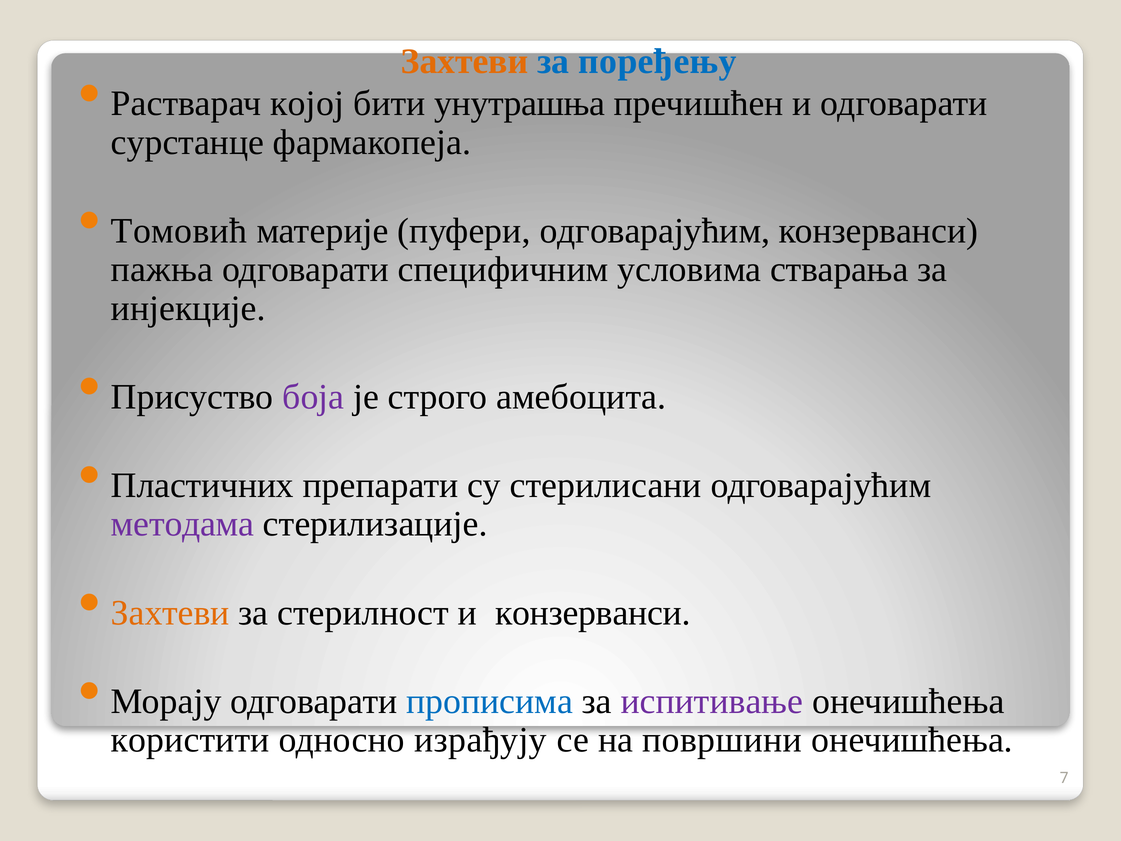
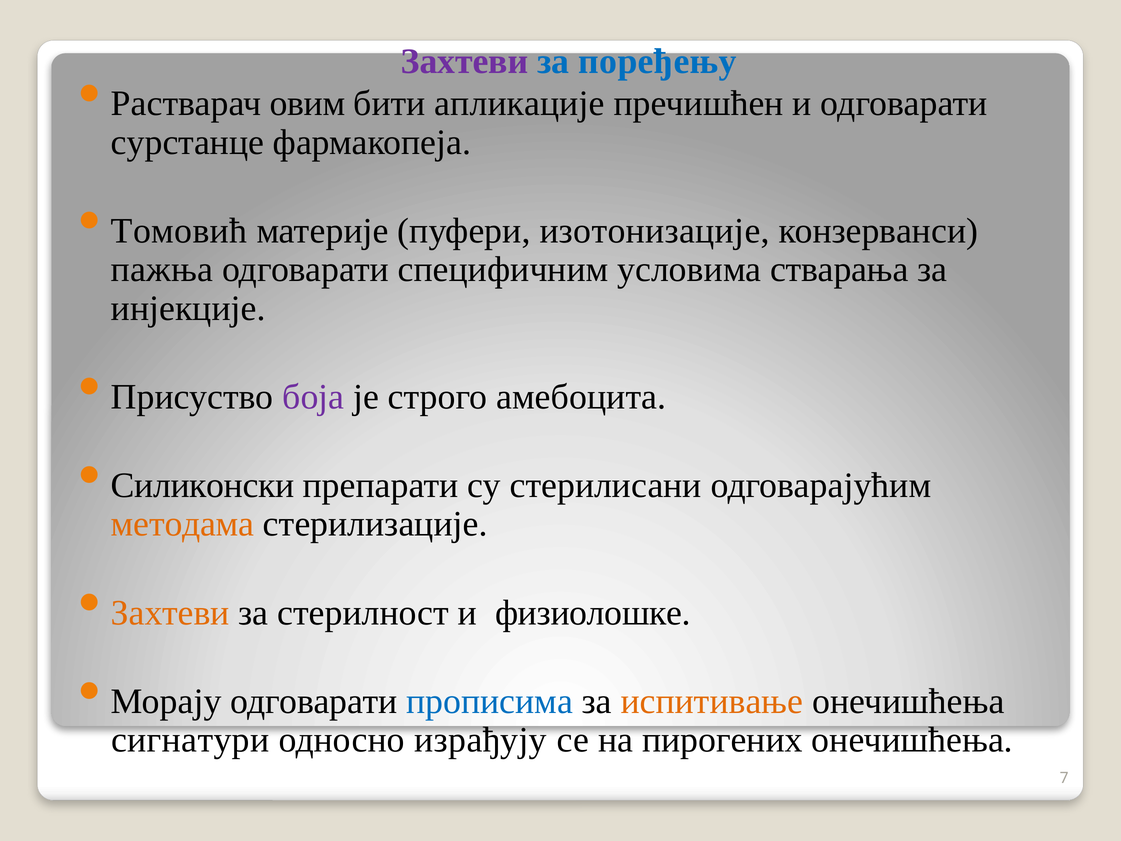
Захтеви colour: orange -> purple (464, 61)
којој: којој -> овим (307, 104)
унутрашња: унутрашња -> апликације (520, 104)
пуфери одговарајућим: одговарајућим -> изотонизације (655, 231)
Пластичних: Пластичних -> Силиконски (203, 485)
методама colour: purple -> orange (183, 524)
и конзерванси: конзерванси -> физиолошке (593, 613)
испитивање colour: purple -> orange (712, 701)
користити: користити -> сигнатури (190, 740)
површини: површини -> пирогених (722, 740)
